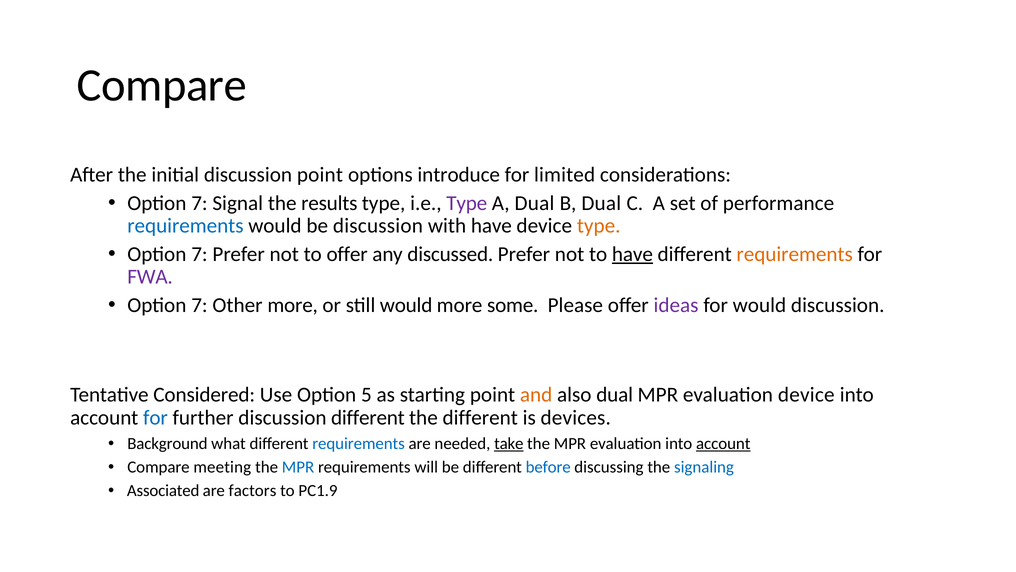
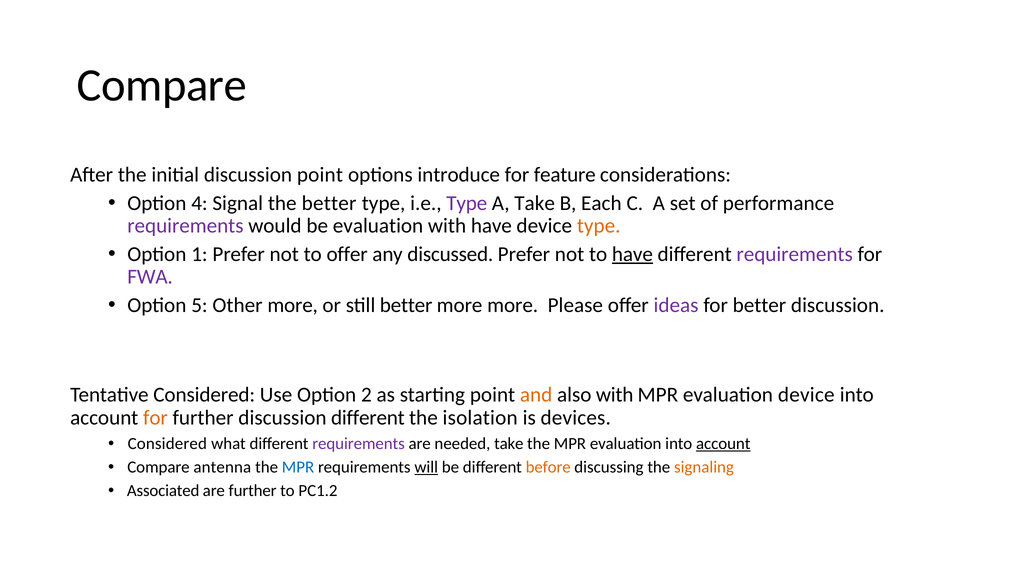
limited: limited -> feature (565, 175)
7: 7 -> 4 (199, 203)
the results: results -> better (329, 203)
A Dual: Dual -> Take (535, 203)
B Dual: Dual -> Each (601, 203)
requirements colour: blue -> purple (185, 226)
be discussion: discussion -> evaluation (378, 226)
7: 7 -> 1 (199, 254)
requirements colour: orange -> purple (795, 254)
7: 7 -> 5 (199, 305)
still would: would -> better (406, 305)
more some: some -> more (513, 305)
for would: would -> better (759, 305)
5: 5 -> 2 (366, 395)
also dual: dual -> with (615, 395)
for colour: blue -> orange (155, 417)
the different: different -> isolation (480, 417)
Background: Background -> Considered (167, 443)
requirements colour: blue -> purple (359, 443)
take underline: present -> none (509, 443)
meeting: meeting -> antenna (222, 467)
will underline: none -> present (426, 467)
before colour: blue -> orange (548, 467)
signaling colour: blue -> orange (704, 467)
are factors: factors -> further (253, 490)
PC1.9: PC1.9 -> PC1.2 (318, 490)
